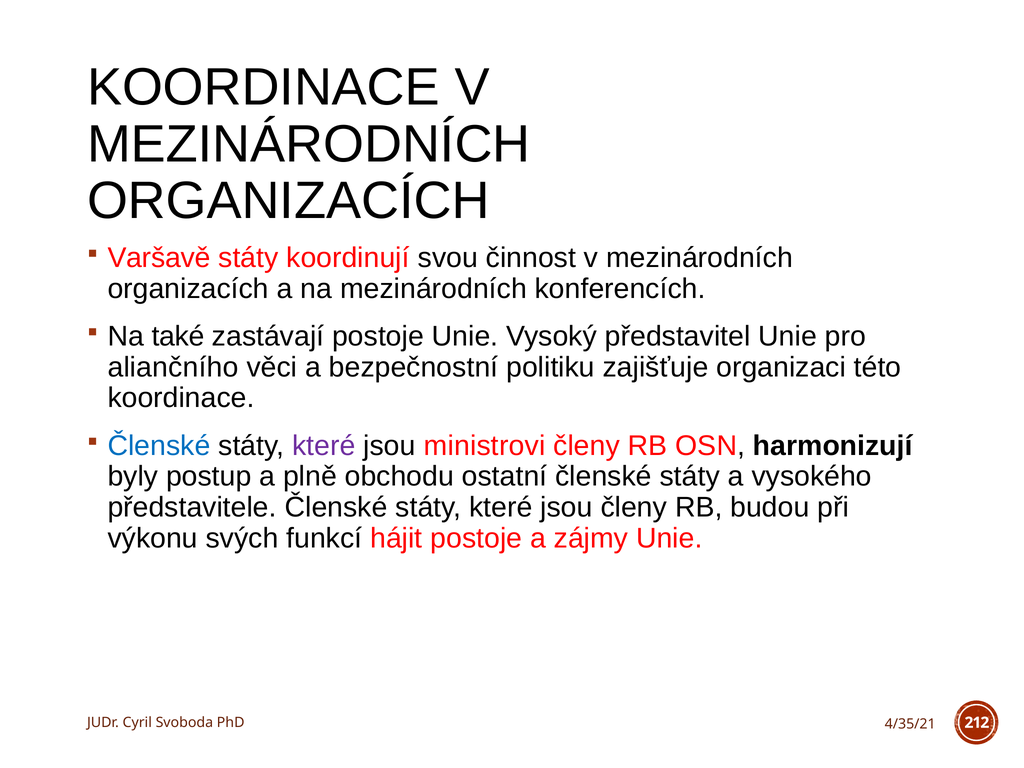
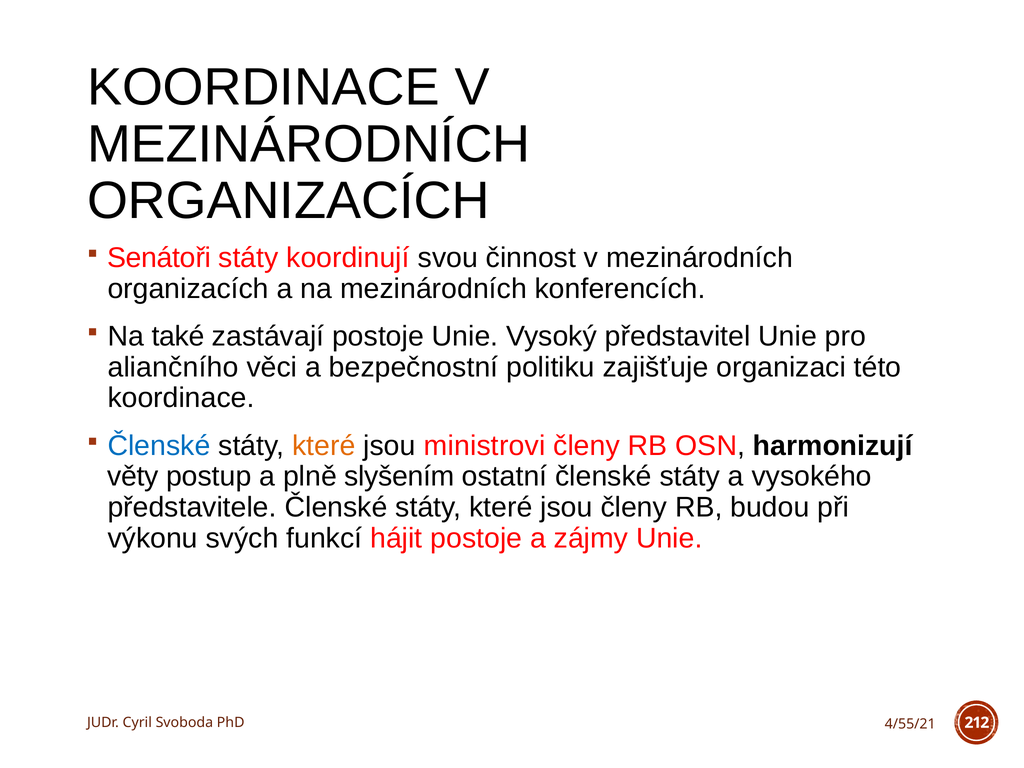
Varšavě: Varšavě -> Senátoři (159, 258)
které colour: purple -> orange (324, 446)
byly: byly -> věty (133, 477)
obchodu: obchodu -> slyšením (400, 477)
4/35/21: 4/35/21 -> 4/55/21 (910, 724)
